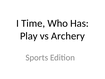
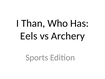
Time: Time -> Than (33, 23)
Play: Play -> Eels (29, 36)
